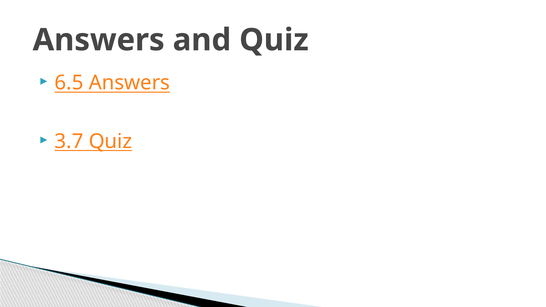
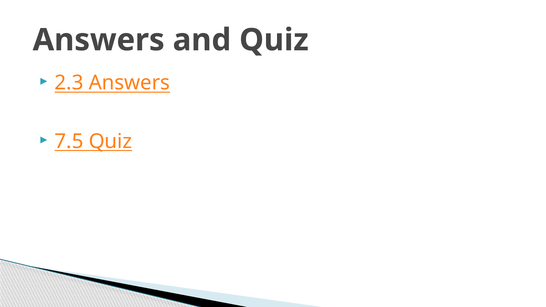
6.5: 6.5 -> 2.3 (69, 83)
3.7: 3.7 -> 7.5 (69, 141)
